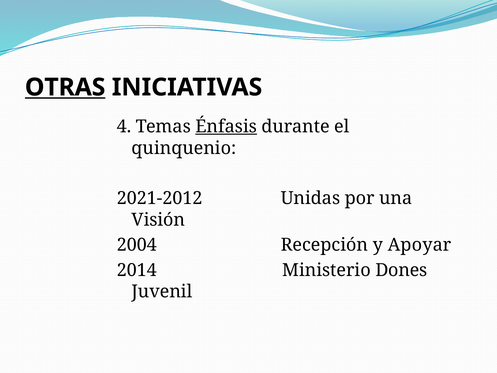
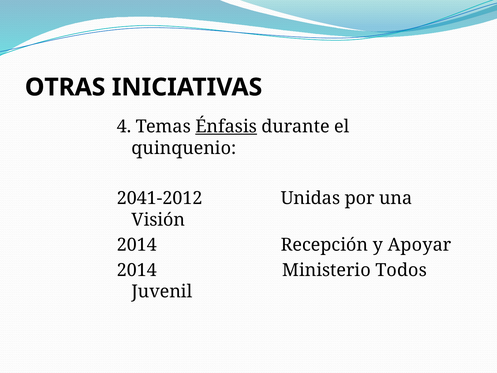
OTRAS underline: present -> none (65, 87)
2021-2012: 2021-2012 -> 2041-2012 (160, 198)
2004: 2004 -> 2014 (137, 245)
Dones: Dones -> Todos (401, 270)
